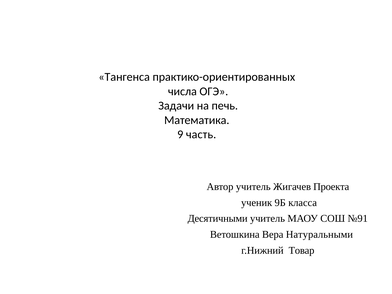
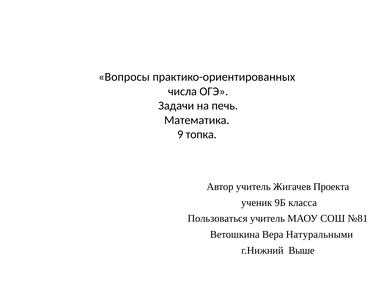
Тангенса: Тангенса -> Вопросы (124, 77)
часть: часть -> топка (201, 134)
Десятичными: Десятичными -> Пользоваться (218, 219)
№91: №91 -> №81 (358, 219)
Товар: Товар -> Выше (302, 250)
